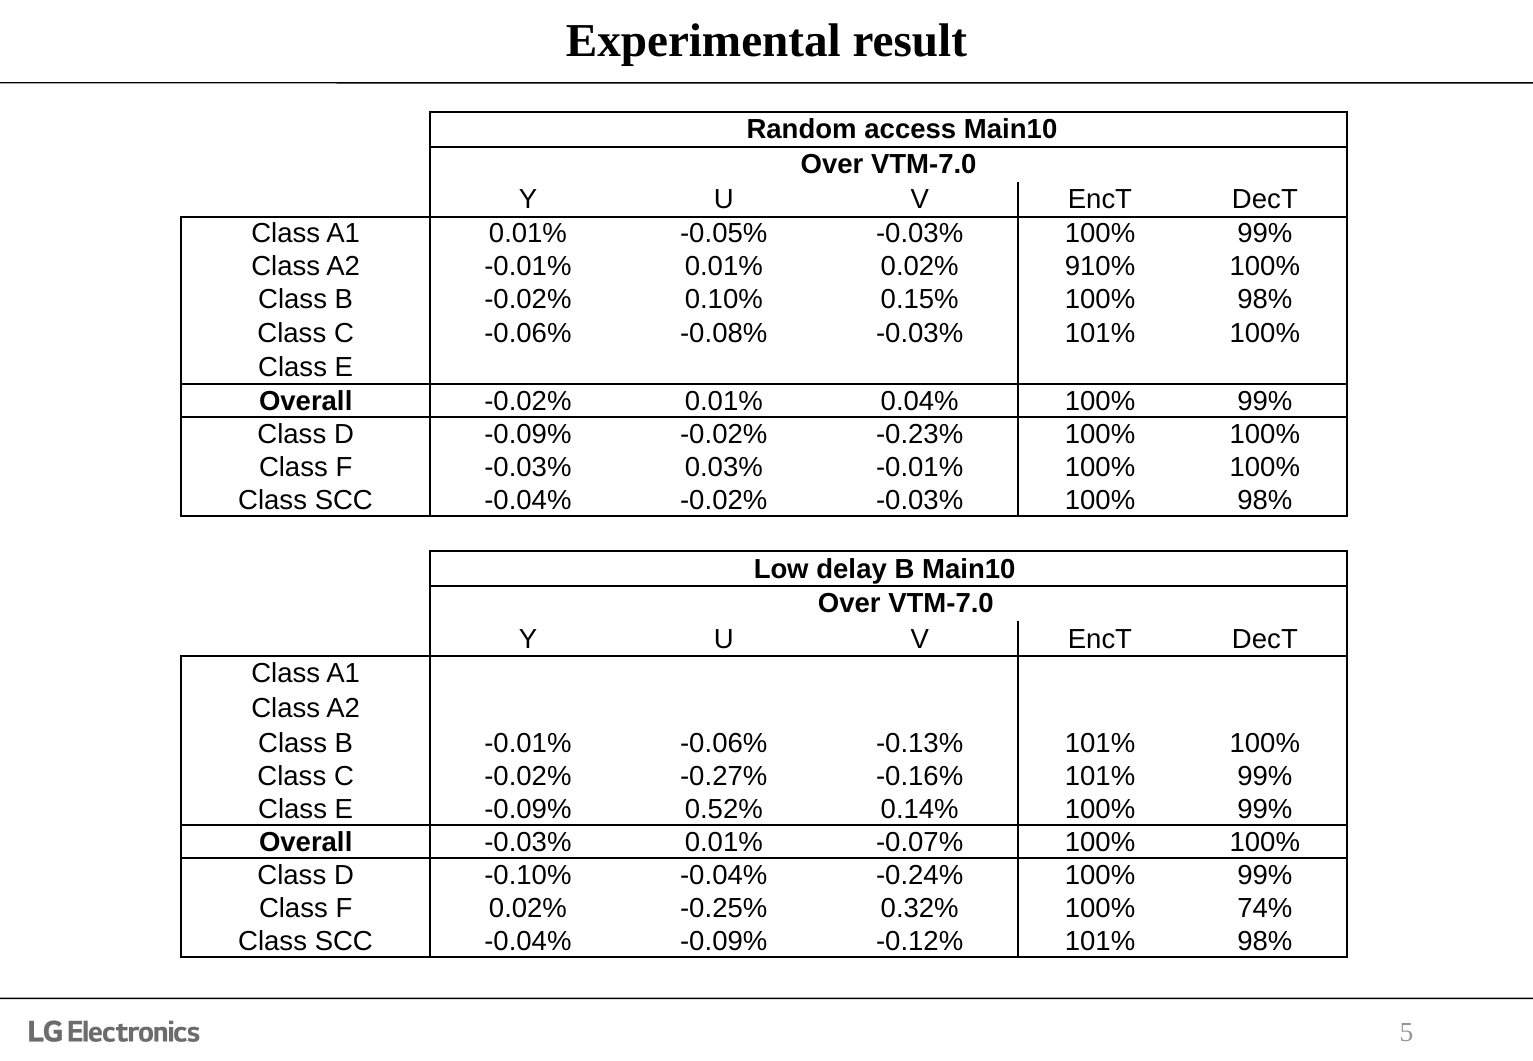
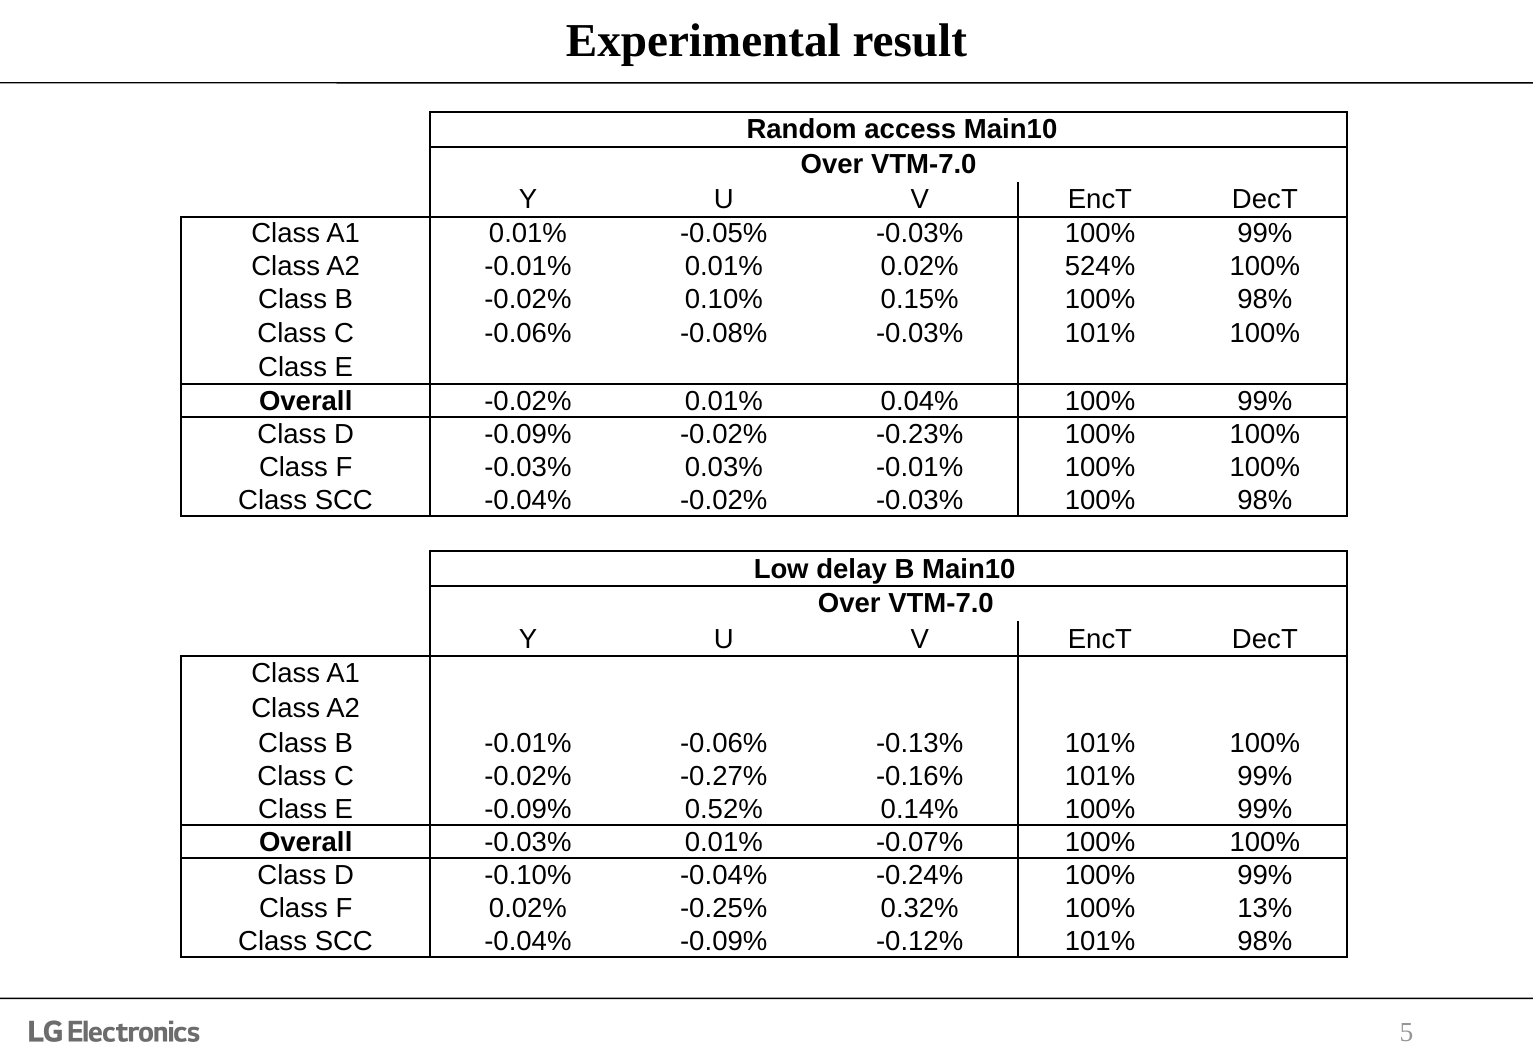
910%: 910% -> 524% (1100, 267)
74%: 74% -> 13% (1265, 908)
